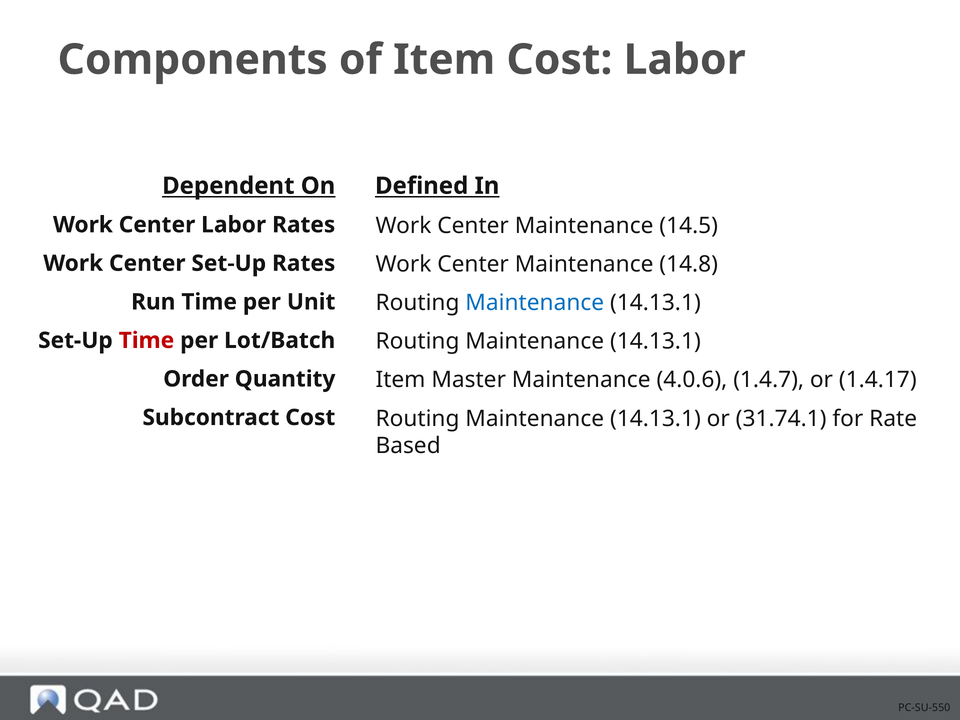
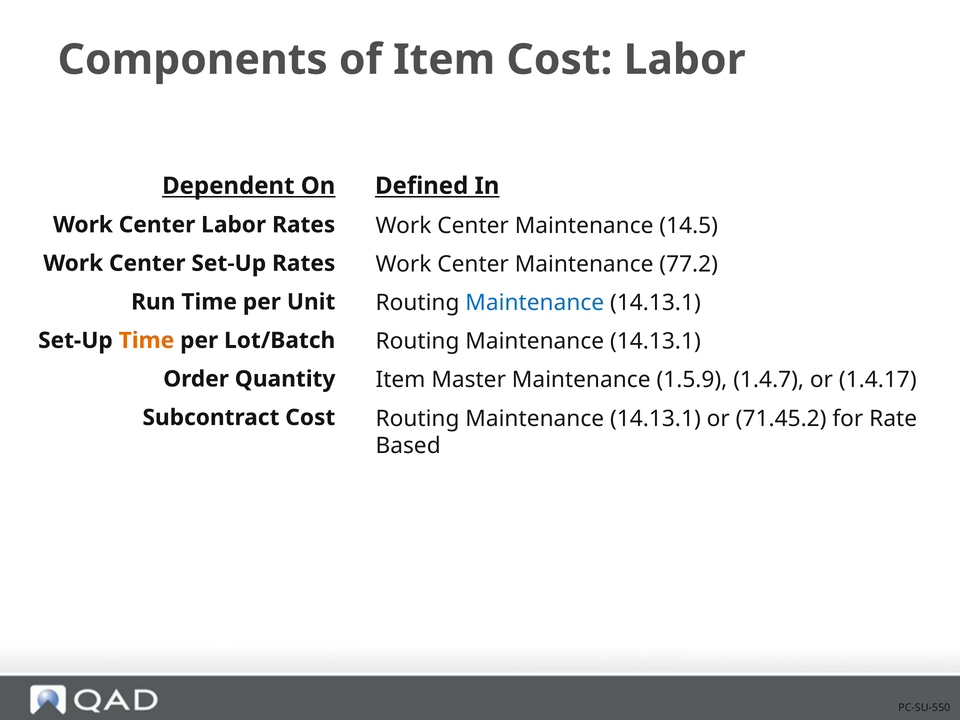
14.8: 14.8 -> 77.2 (689, 264)
Time colour: red -> orange (146, 340)
4.0.6: 4.0.6 -> 1.5.9 (692, 380)
31.74.1: 31.74.1 -> 71.45.2 (781, 419)
